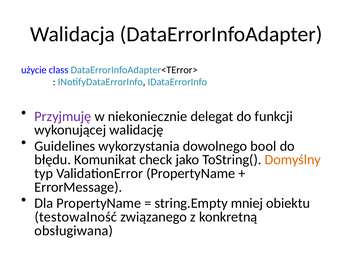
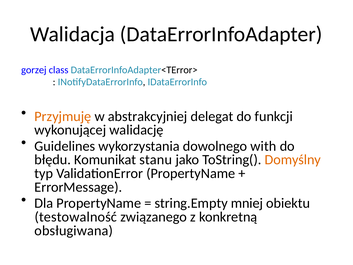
użycie: użycie -> gorzej (34, 70)
Przyjmuję colour: purple -> orange (63, 116)
niekoniecznie: niekoniecznie -> abstrakcyjniej (148, 116)
bool: bool -> with (263, 146)
check: check -> stanu (156, 160)
